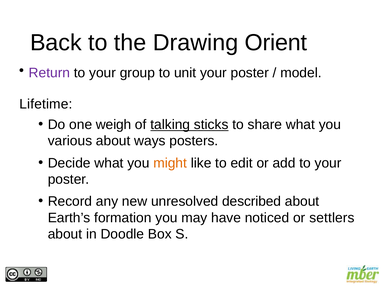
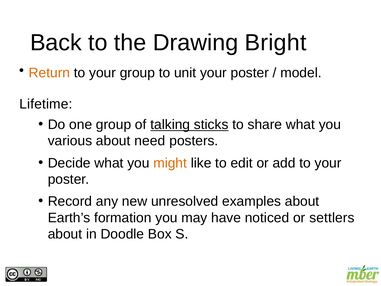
Orient: Orient -> Bright (276, 43)
Return colour: purple -> orange (49, 73)
one weigh: weigh -> group (114, 124)
ways: ways -> need (150, 141)
described: described -> examples (252, 201)
